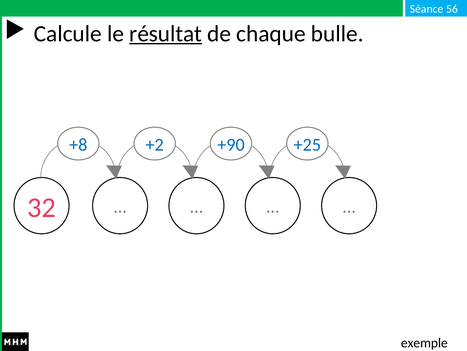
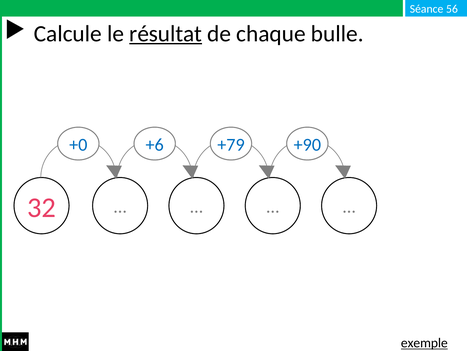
+8: +8 -> +0 (78, 145)
+2: +2 -> +6 (155, 145)
+90: +90 -> +79 (231, 145)
+25: +25 -> +90 (307, 145)
exemple underline: none -> present (424, 342)
